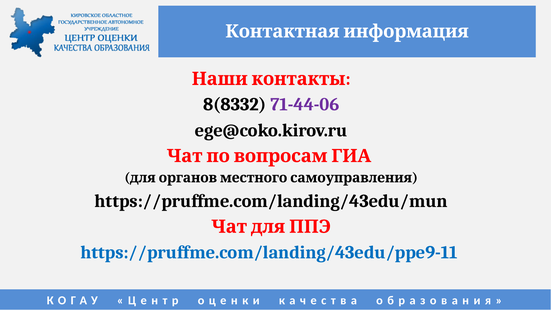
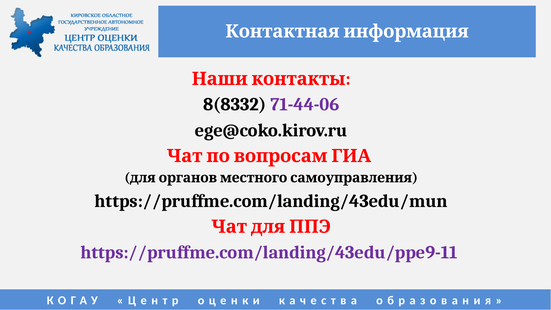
https://pruffme.com/landing/43edu/ppe9-11 colour: blue -> purple (269, 252)
